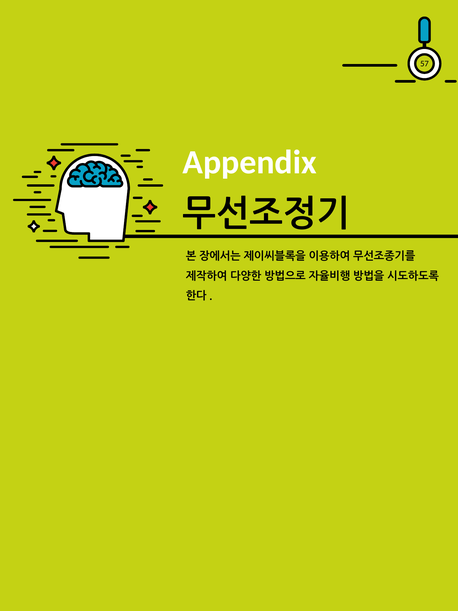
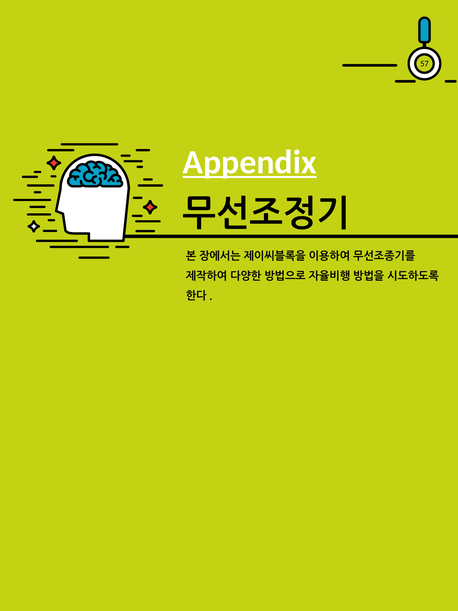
Appendix underline: none -> present (250, 162)
